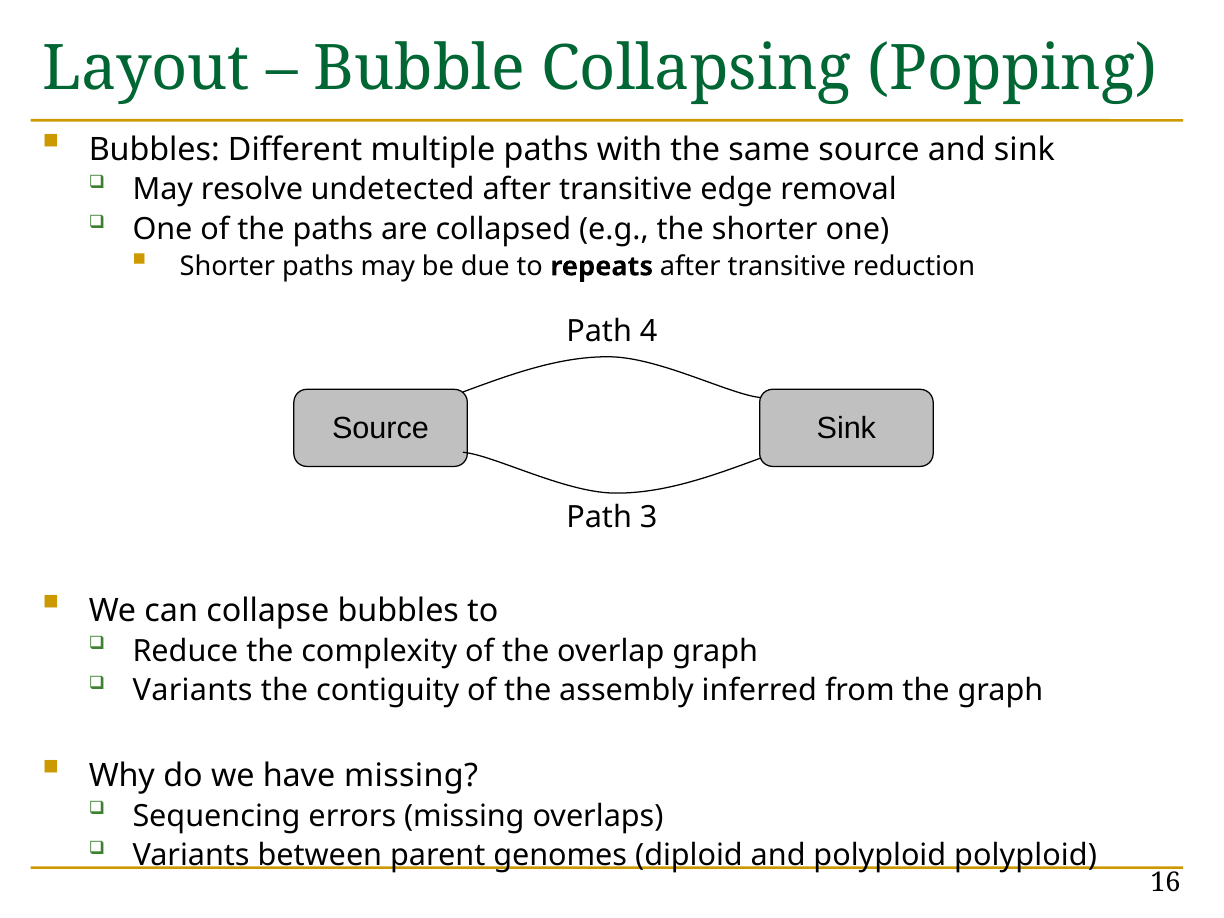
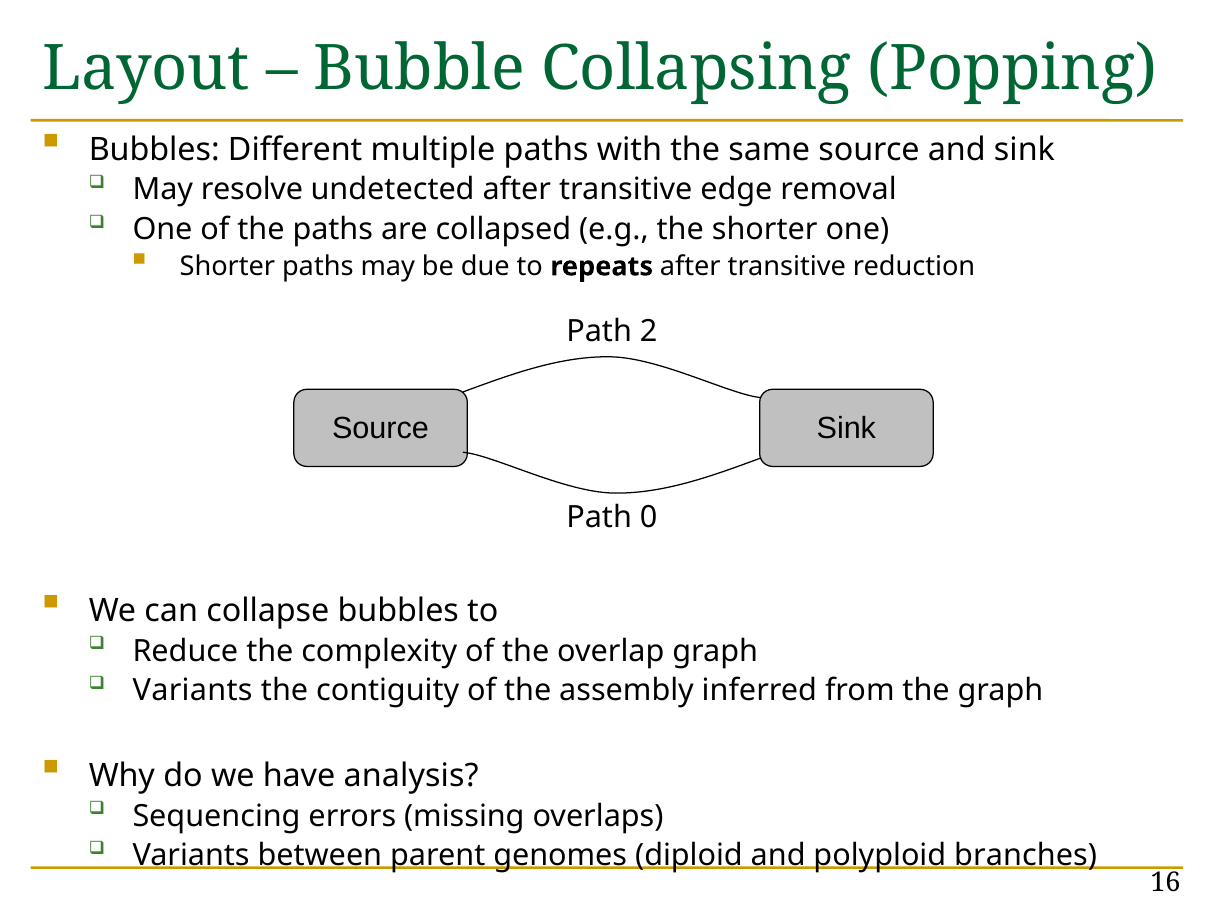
4: 4 -> 2 (649, 331)
3: 3 -> 0 (649, 518)
have missing: missing -> analysis (411, 776)
polyploid polyploid: polyploid -> branches (1026, 856)
